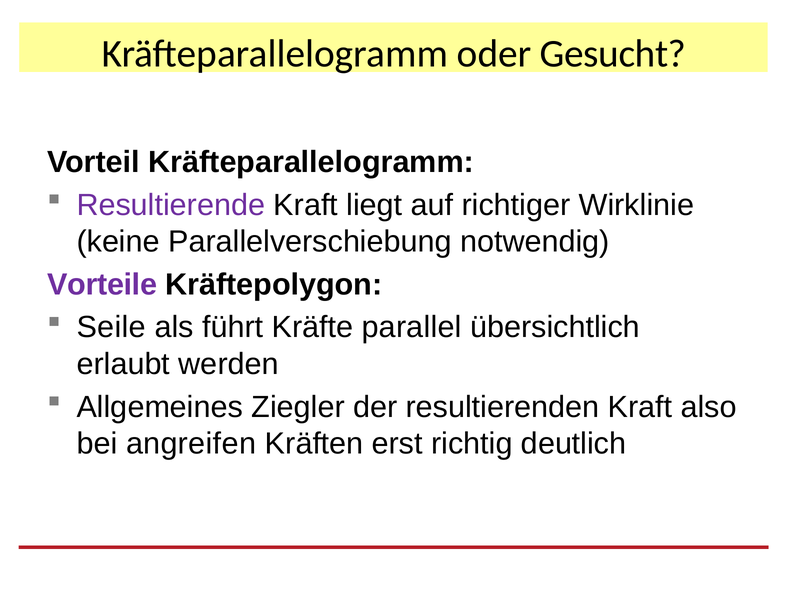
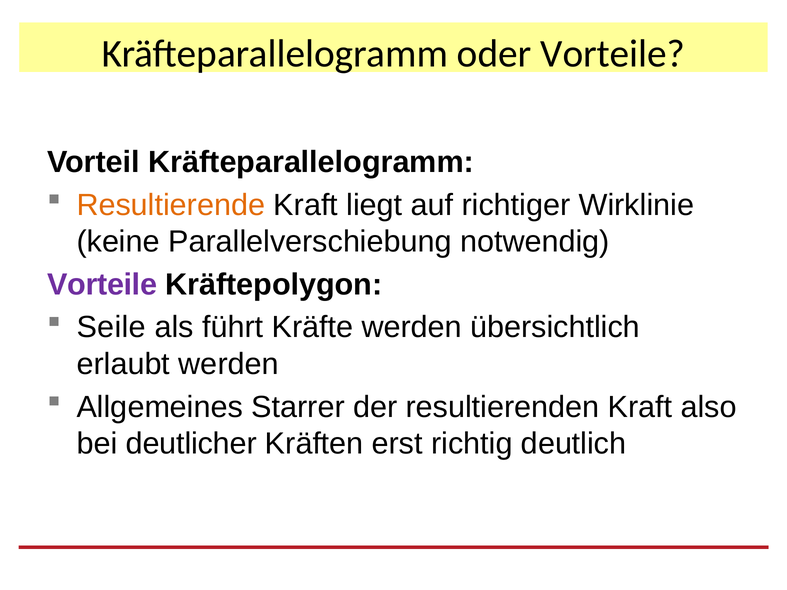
oder Gesucht: Gesucht -> Vorteile (613, 54)
Resultierende colour: purple -> orange (171, 205)
Kräfte parallel: parallel -> werden (412, 328)
Ziegler: Ziegler -> Starrer (298, 407)
angreifen: angreifen -> deutlicher (191, 444)
